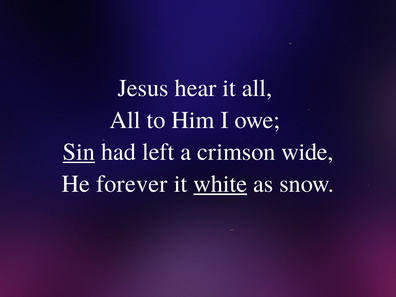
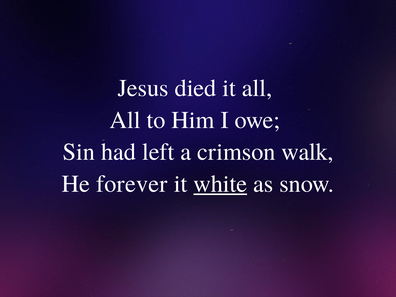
hear: hear -> died (195, 88)
Sin underline: present -> none (79, 152)
wide: wide -> walk (307, 152)
